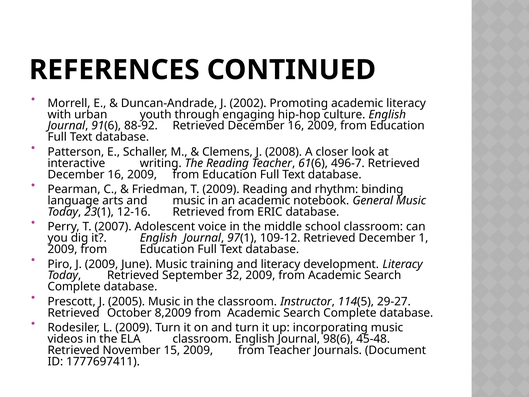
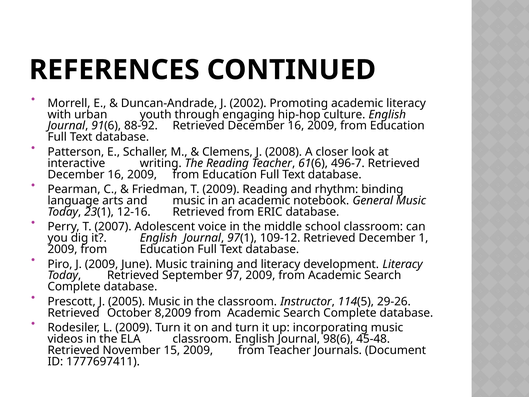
32: 32 -> 97 (234, 275)
29-27: 29-27 -> 29-26 (394, 301)
